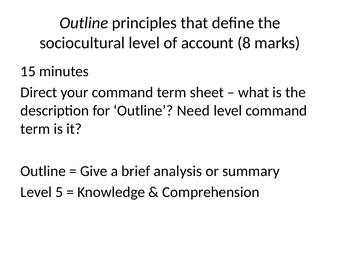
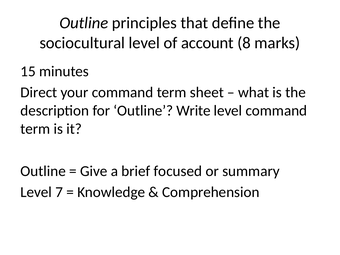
Need: Need -> Write (193, 111)
analysis: analysis -> focused (178, 171)
5: 5 -> 7 (59, 192)
